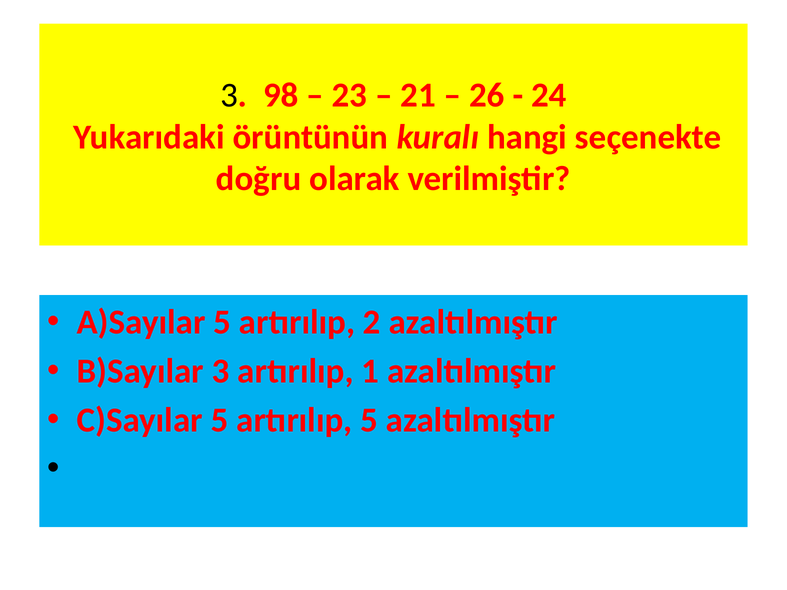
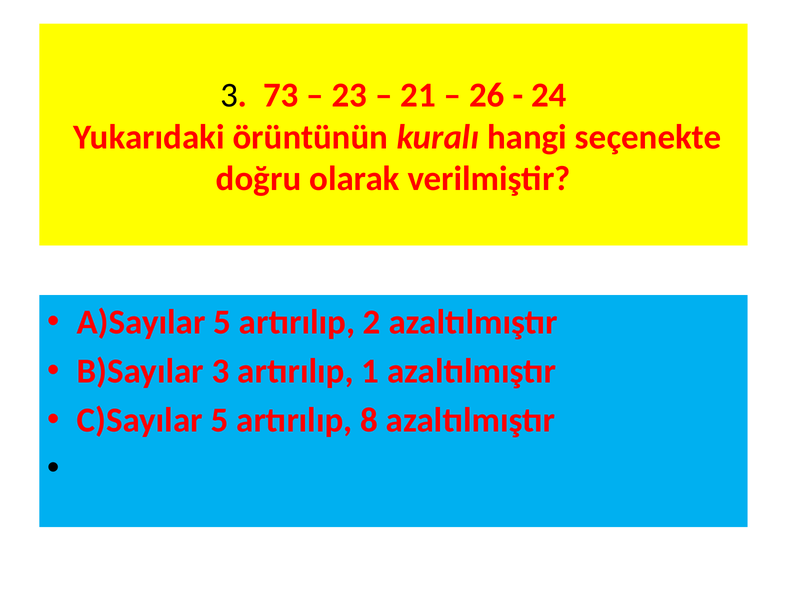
98: 98 -> 73 (281, 95)
artırılıp 5: 5 -> 8 (369, 420)
